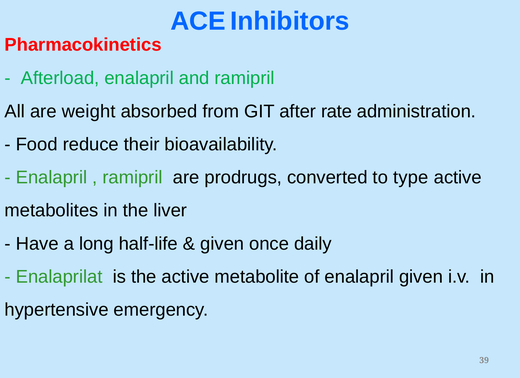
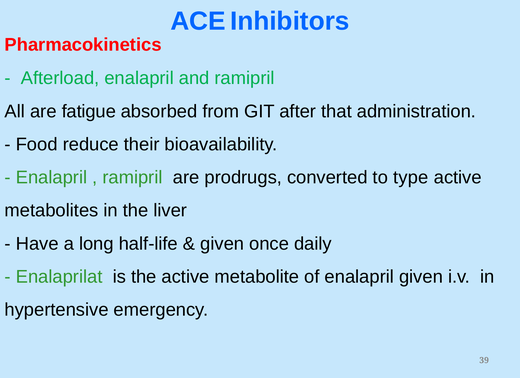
weight: weight -> fatigue (89, 111)
rate: rate -> that (336, 111)
